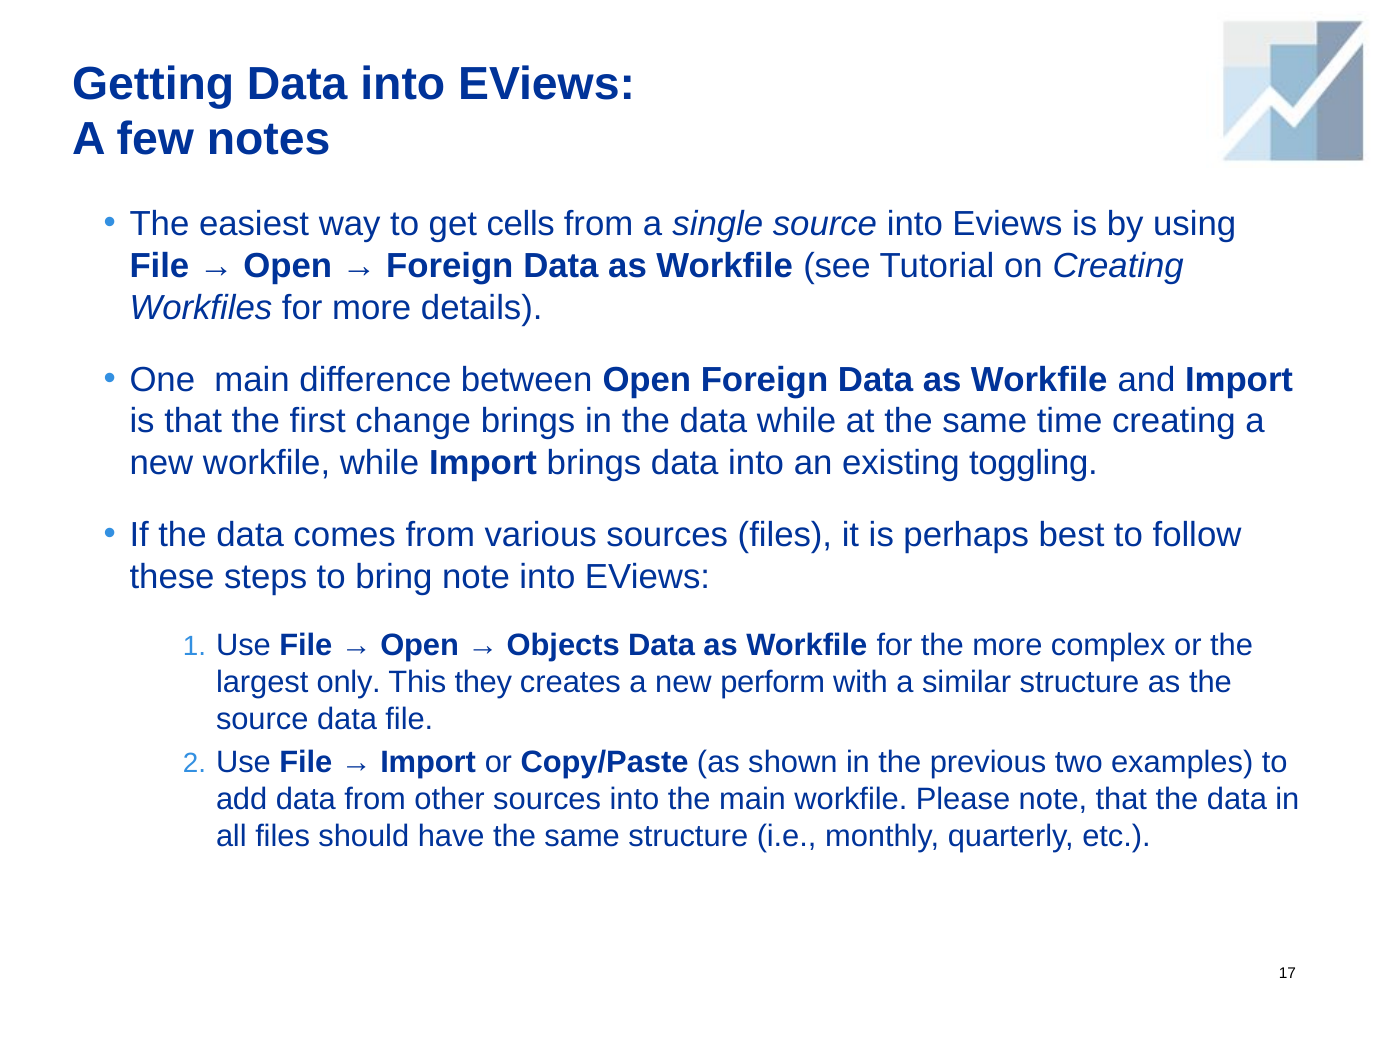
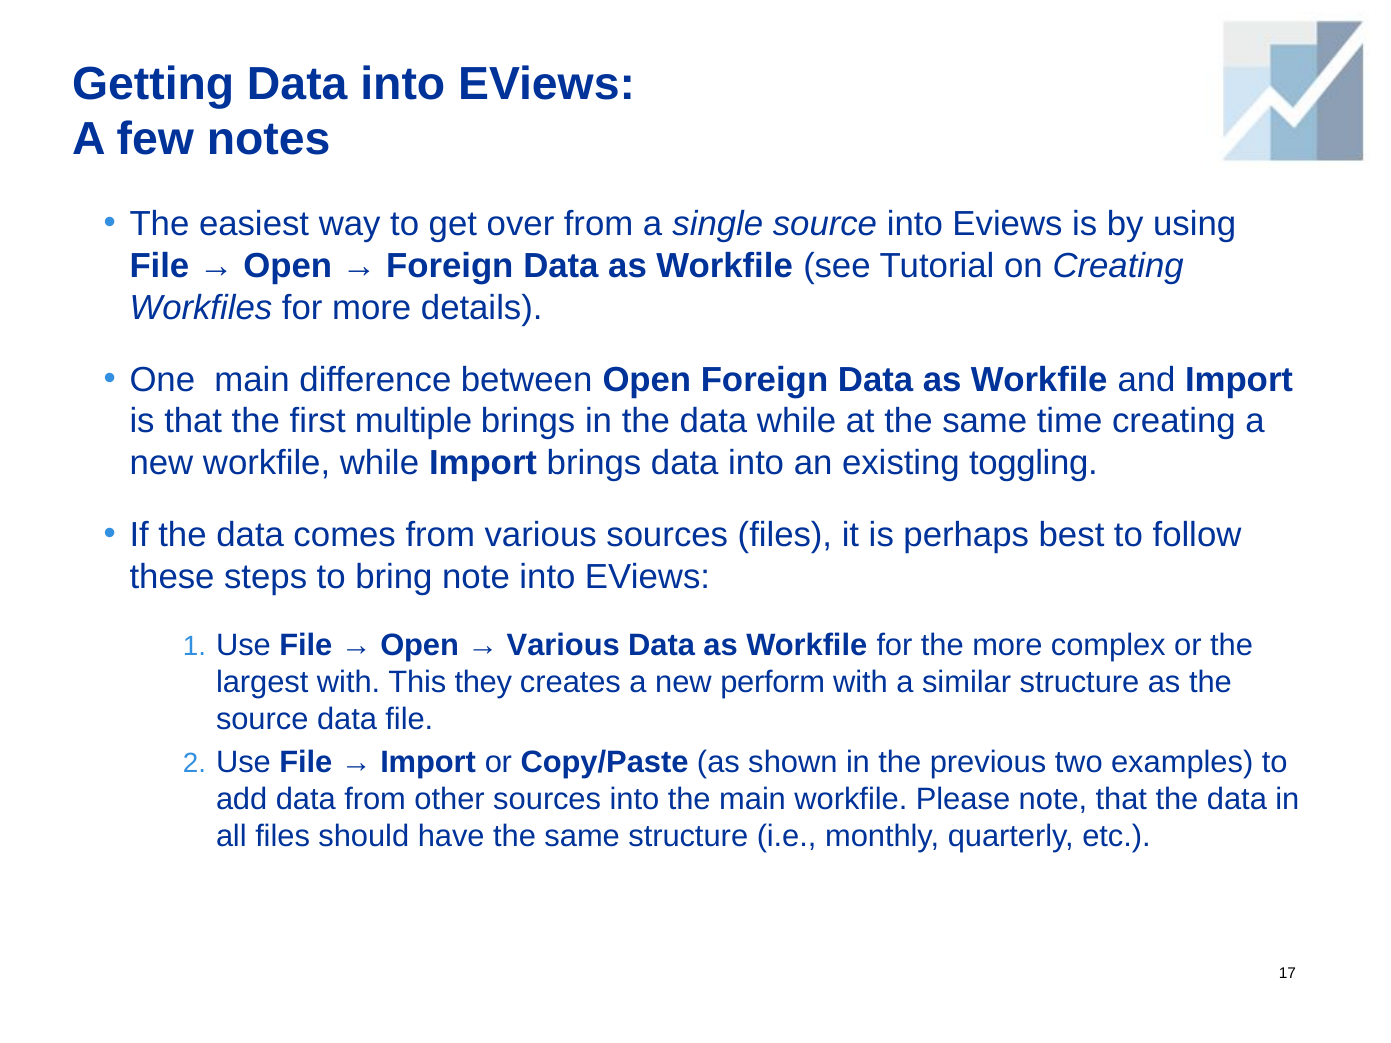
cells: cells -> over (520, 224)
change: change -> multiple (413, 421)
Objects: Objects -> Various (563, 645)
largest only: only -> with (349, 682)
